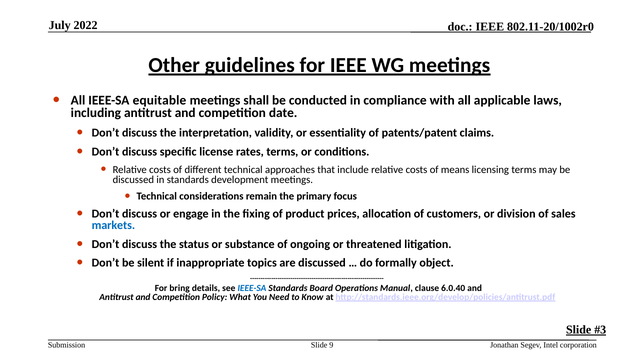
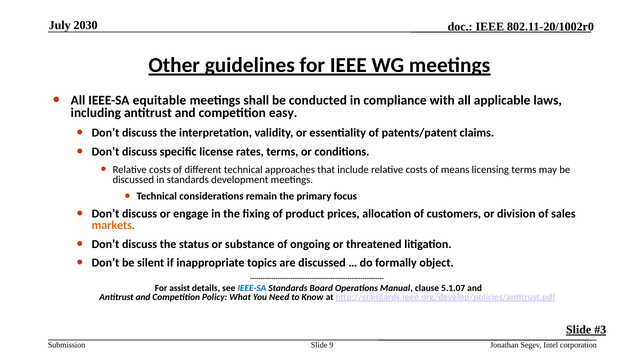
2022: 2022 -> 2030 (86, 25)
date: date -> easy (283, 113)
markets colour: blue -> orange (113, 225)
bring: bring -> assist (180, 288)
6.0.40: 6.0.40 -> 5.1.07 (453, 288)
